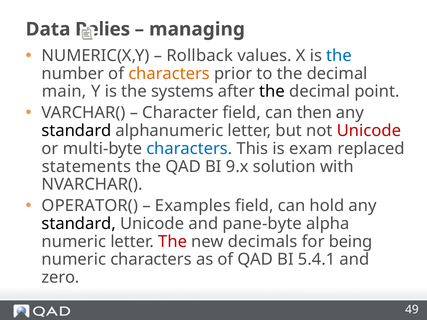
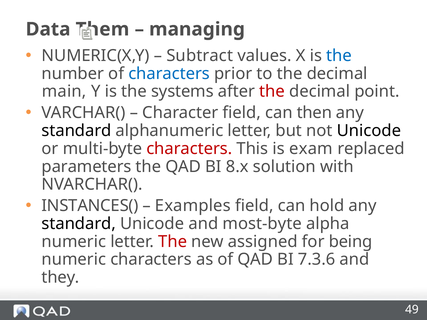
Relies: Relies -> Them (102, 29)
Rollback: Rollback -> Subtract (200, 56)
characters colour: orange -> blue (169, 74)
the colour: black -> red (272, 92)
Unicode colour: red -> black (369, 131)
characters colour: blue -> red (189, 149)
statements: statements -> parameters (87, 167)
9.x: 9.x -> 8.x (237, 167)
OPERATOR(: OPERATOR( -> INSTANCES( (90, 206)
pane-byte: pane-byte -> most-byte (262, 224)
decimals: decimals -> assigned (263, 242)
5.4.1: 5.4.1 -> 7.3.6 (317, 260)
zero: zero -> they (60, 278)
